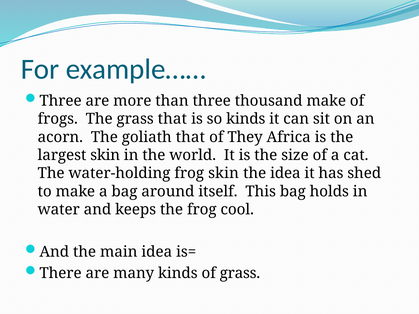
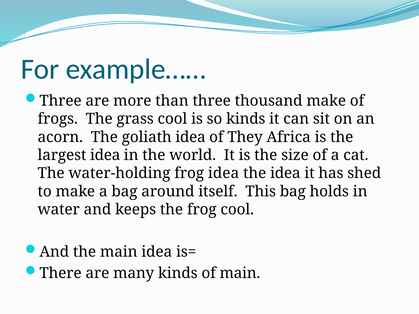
grass that: that -> cool (172, 119)
goliath that: that -> idea (191, 137)
largest skin: skin -> idea (105, 155)
frog skin: skin -> idea (224, 173)
of grass: grass -> main (240, 273)
